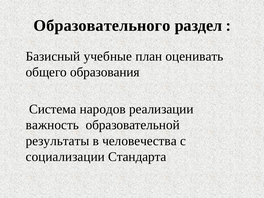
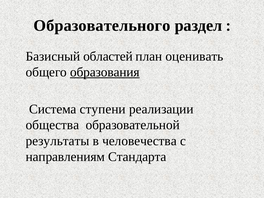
учебные: учебные -> областей (108, 56)
образования underline: none -> present (105, 72)
народов: народов -> ступени (103, 109)
важность: важность -> общества (52, 125)
социализации: социализации -> направлениям (65, 157)
